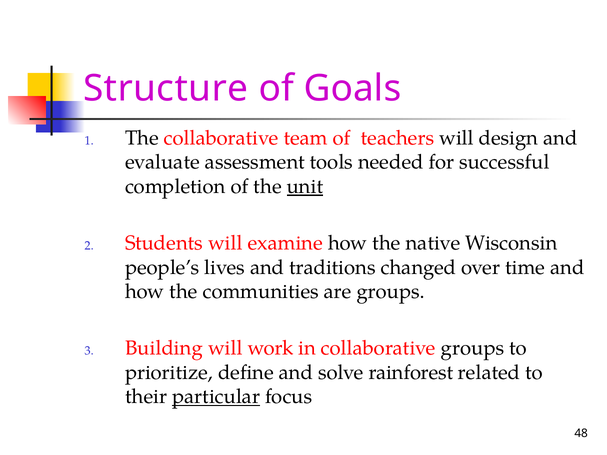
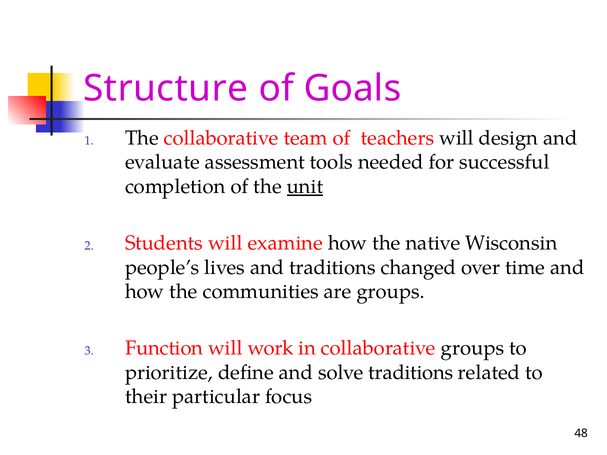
Building: Building -> Function (164, 348)
solve rainforest: rainforest -> traditions (411, 373)
particular underline: present -> none (216, 397)
